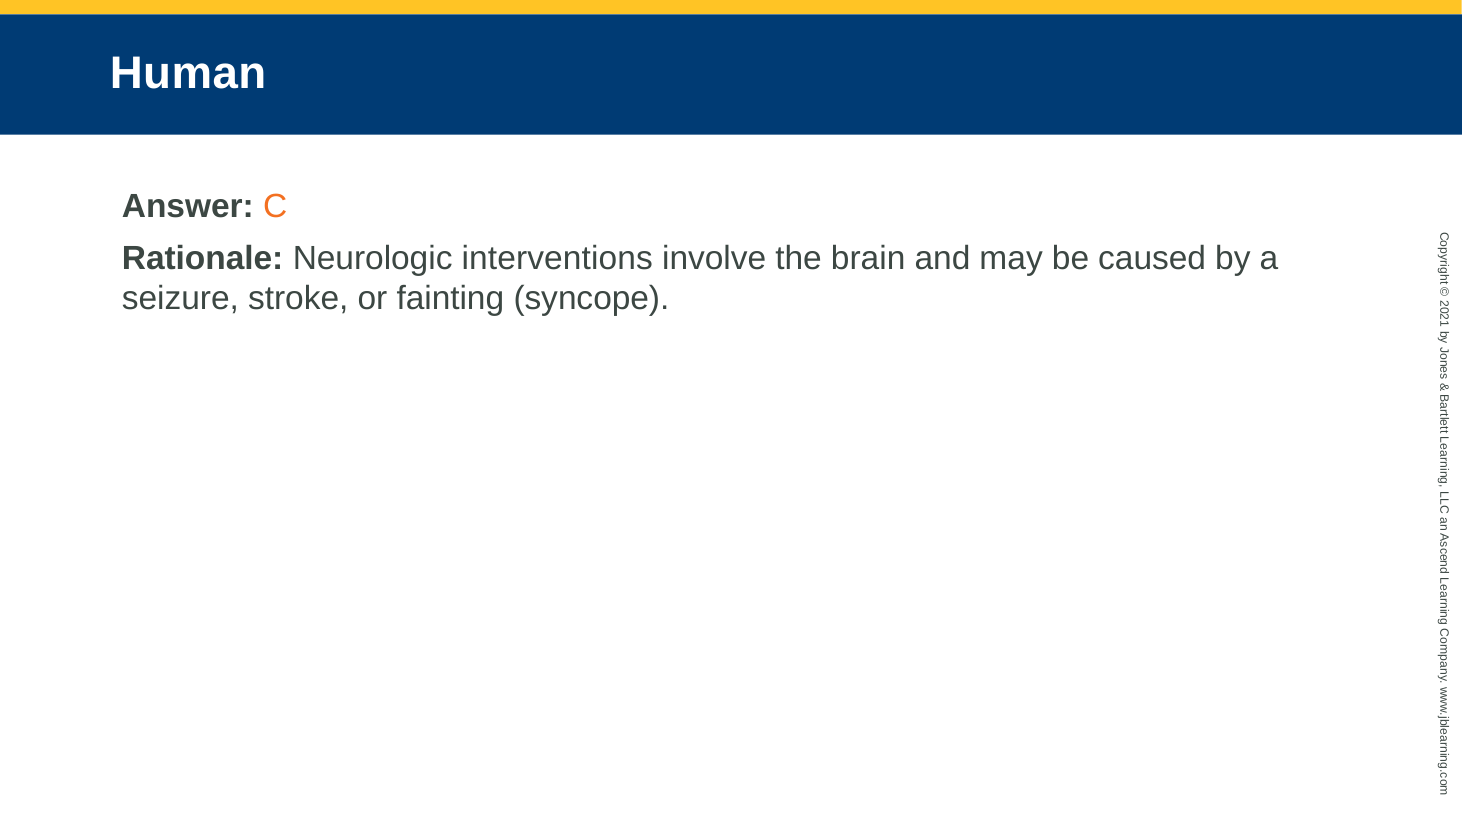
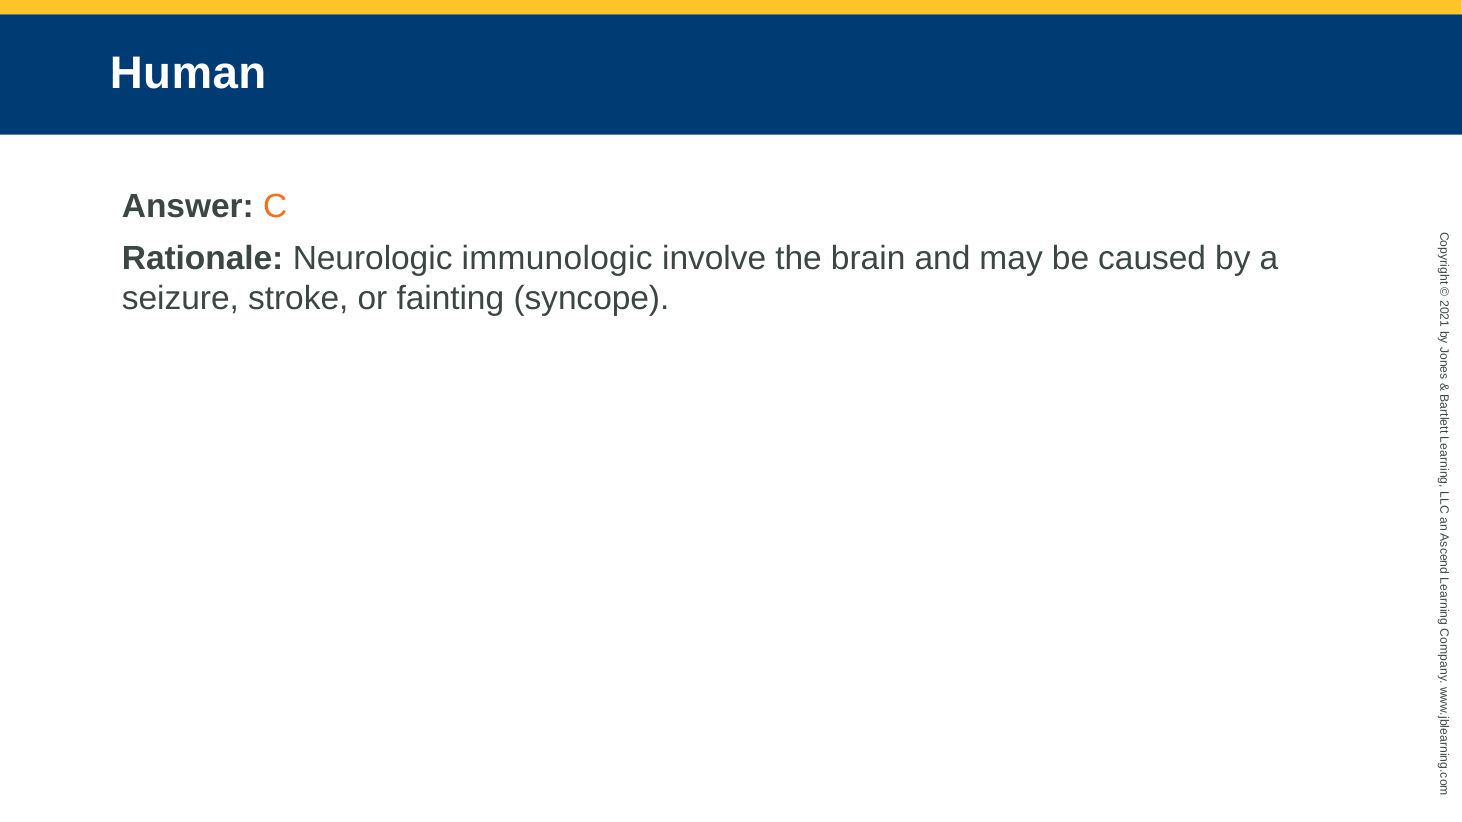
interventions: interventions -> immunologic (557, 259)
